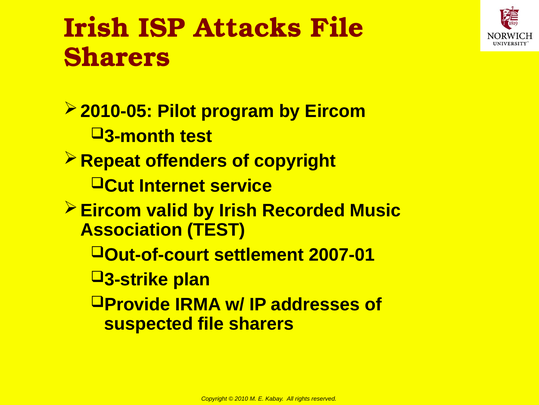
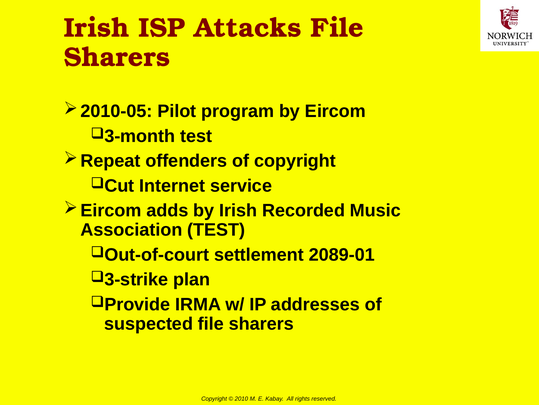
valid: valid -> adds (167, 210)
2007-01: 2007-01 -> 2089-01 (342, 254)
